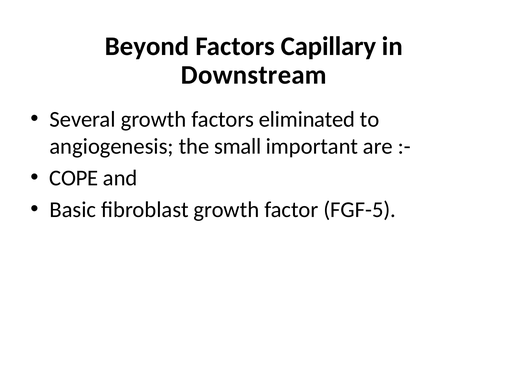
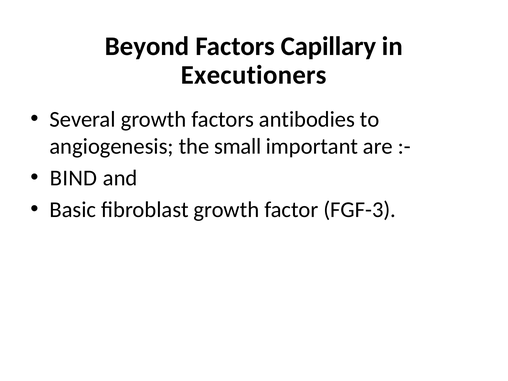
Downstream: Downstream -> Executioners (254, 75)
eliminated: eliminated -> antibodies (307, 119)
COPE: COPE -> BIND (74, 178)
FGF-5: FGF-5 -> FGF-3 (360, 210)
